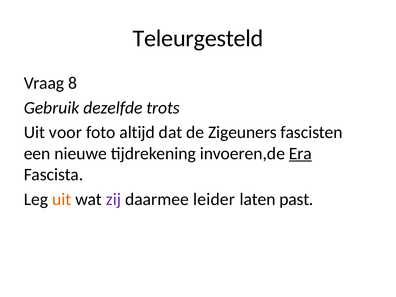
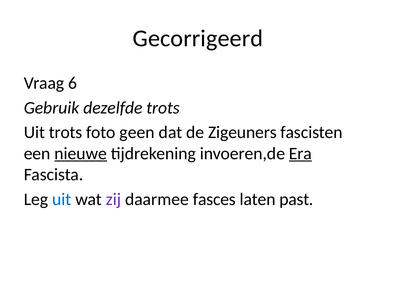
Teleurgesteld: Teleurgesteld -> Gecorrigeerd (198, 38)
8: 8 -> 6 (73, 83)
Uit voor: voor -> trots (66, 132)
altijd: altijd -> geen (137, 132)
nieuwe underline: none -> present (81, 153)
uit colour: orange -> blue (62, 199)
leider: leider -> fasces (214, 199)
